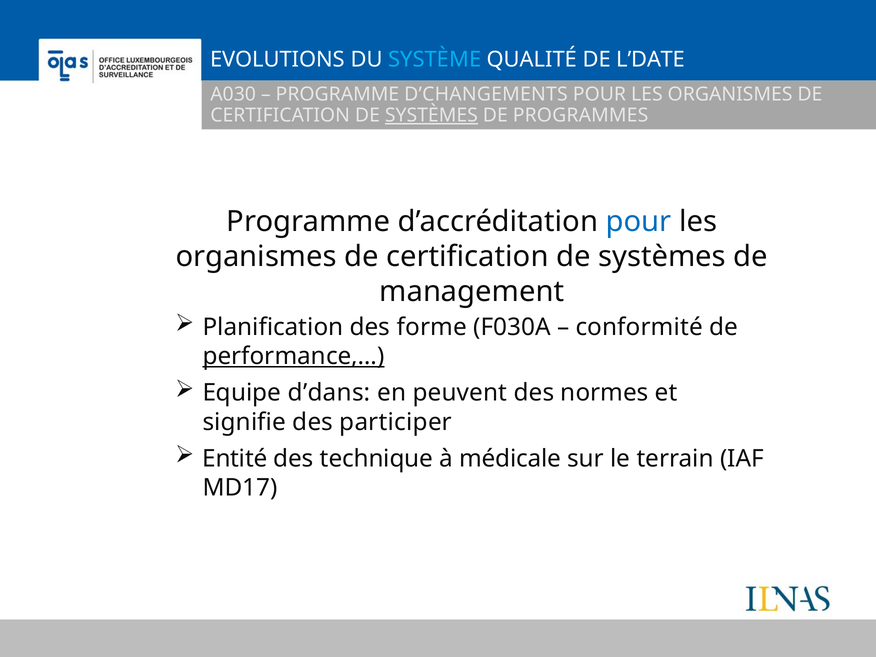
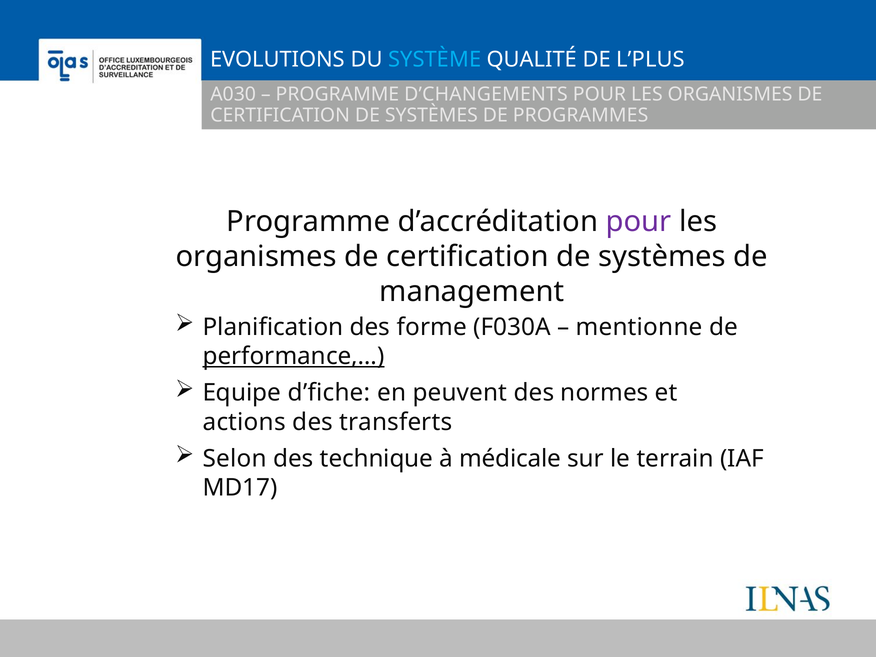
L’DATE: L’DATE -> L’PLUS (651, 60)
SYSTÈMES underline: present -> none (431, 115)
pour colour: blue -> purple (639, 221)
conformité: conformité -> mentionne (639, 327)
d’dans: d’dans -> d’fiche (329, 393)
signifie: signifie -> actions (244, 422)
participer: participer -> transferts (396, 422)
Entité: Entité -> Selon (235, 459)
